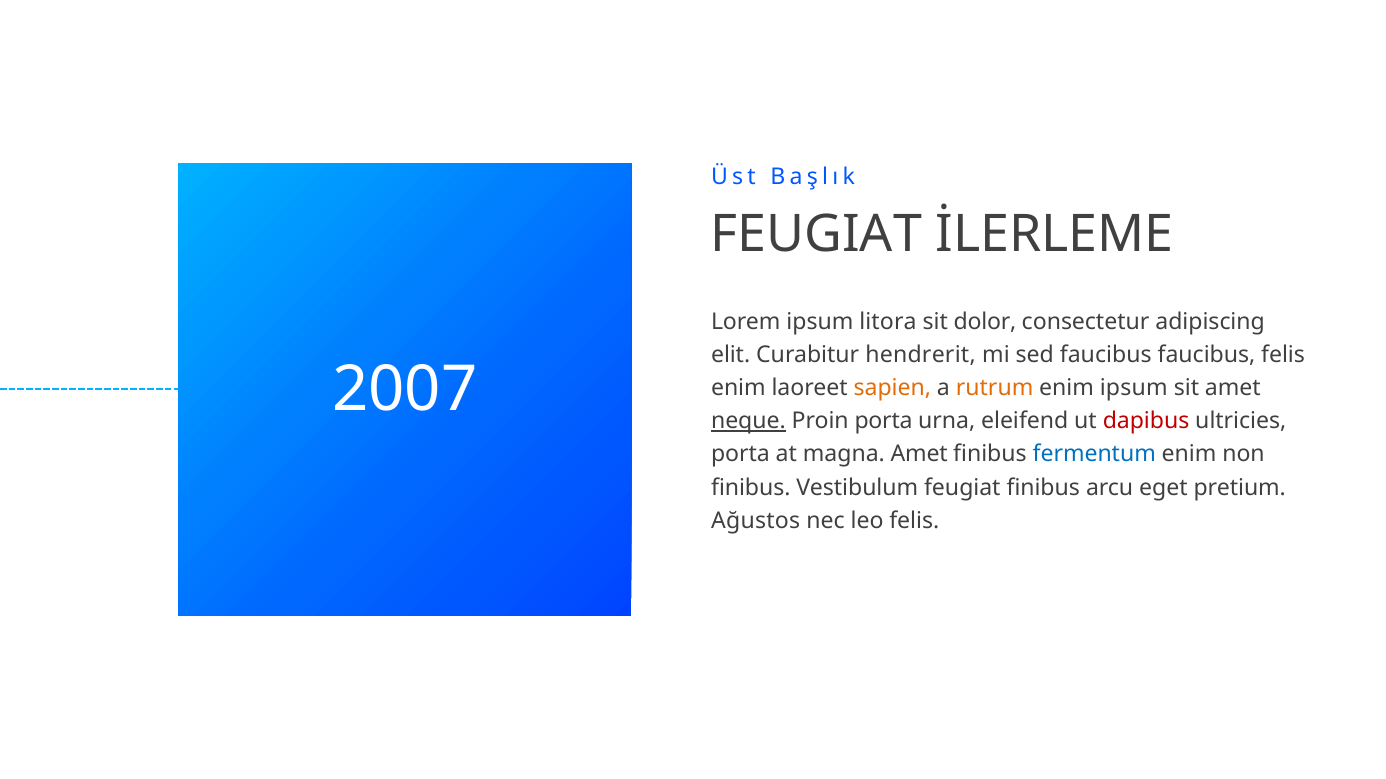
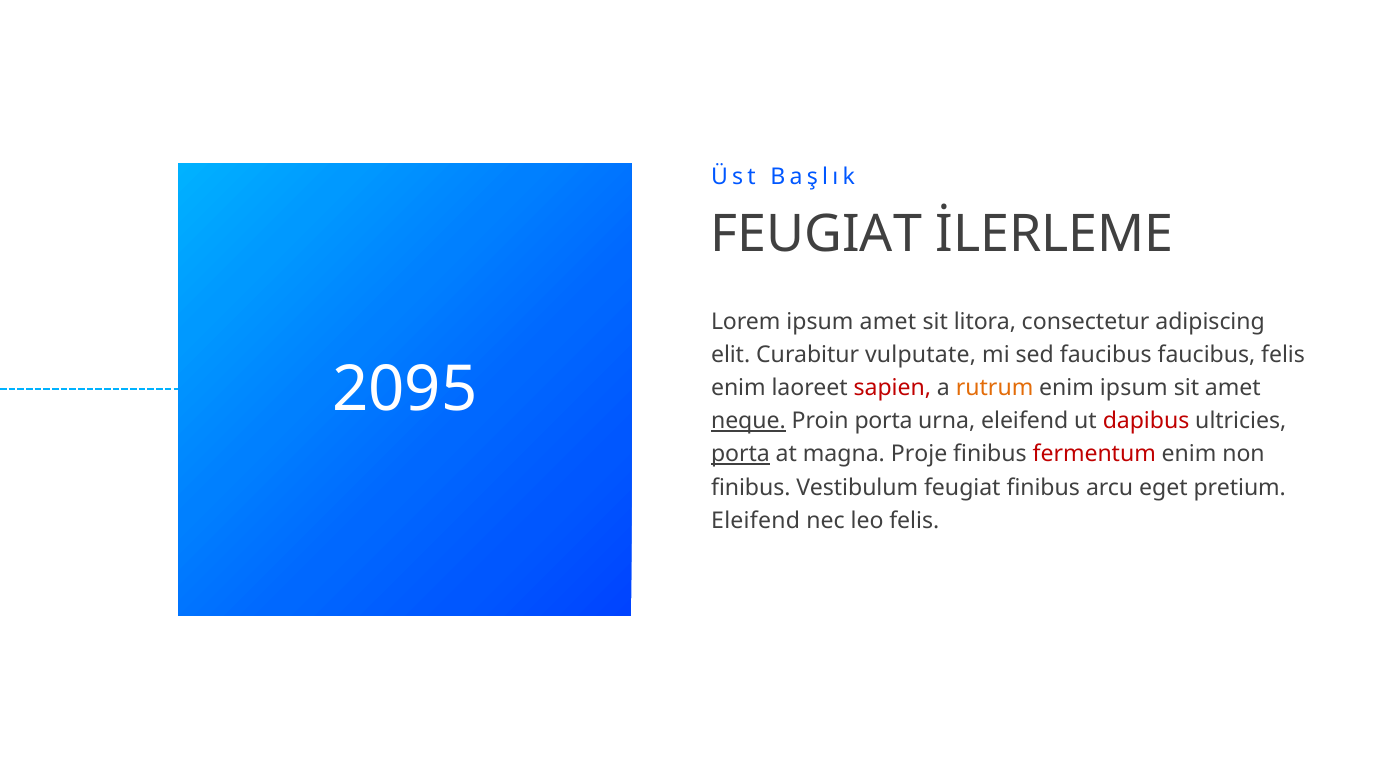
ipsum litora: litora -> amet (888, 322)
dolor: dolor -> litora (985, 322)
hendrerit: hendrerit -> vulputate (921, 355)
2007: 2007 -> 2095 (405, 389)
sapien colour: orange -> red (892, 388)
porta underline: none -> present (740, 455)
magna Amet: Amet -> Proje (919, 455)
fermentum colour: blue -> red (1094, 455)
Ağustos: Ağustos -> Eleifend (756, 521)
